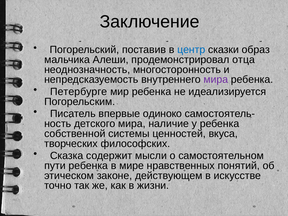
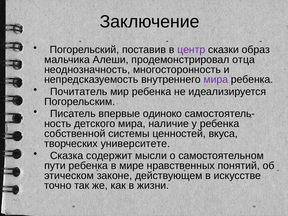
центр colour: blue -> purple (191, 50)
Петербурге: Петербурге -> Почитатель (79, 92)
философских: философских -> университете (135, 144)
